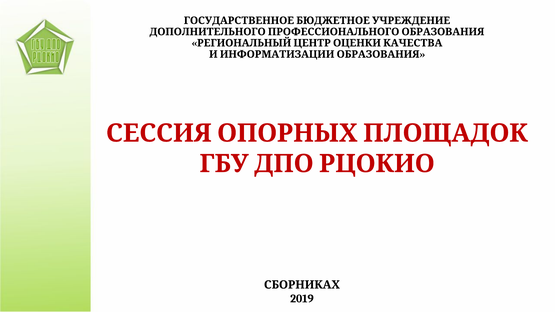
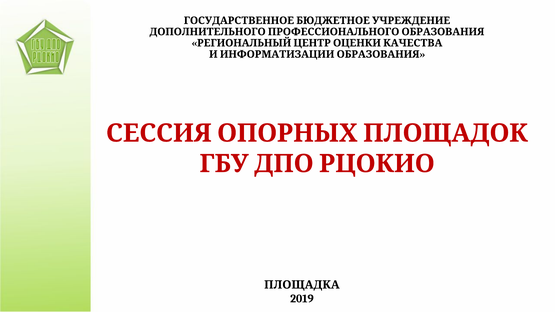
СБОРНИКАХ: СБОРНИКАХ -> ПЛОЩАДКА (302, 285)
